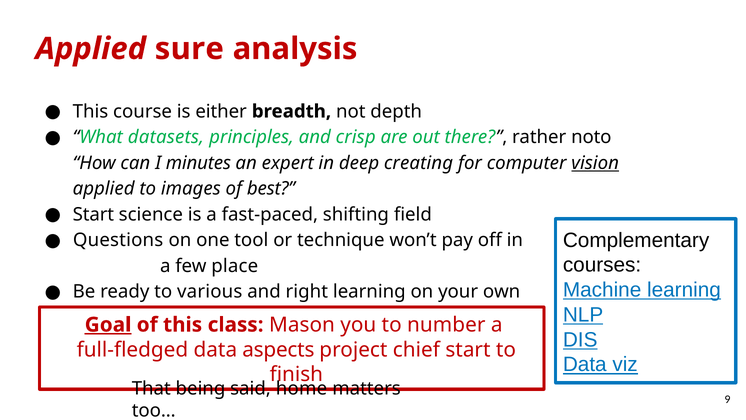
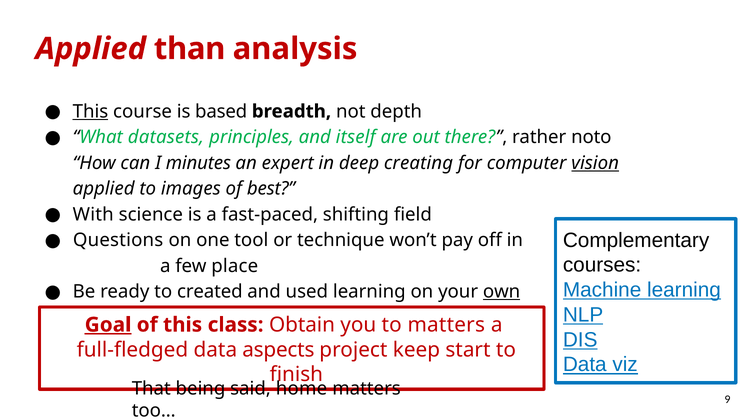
sure: sure -> than (190, 49)
This underline: none -> present (90, 111)
either: either -> based (221, 111)
crisp: crisp -> itself (356, 137)
Start: Start -> With (93, 214)
various: various -> created (210, 291)
right: right -> used (307, 291)
own underline: none -> present (502, 291)
Mason: Mason -> Obtain (302, 325)
to number: number -> matters (446, 325)
chief: chief -> keep (416, 349)
